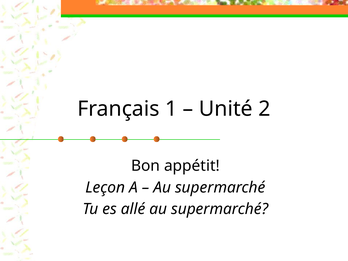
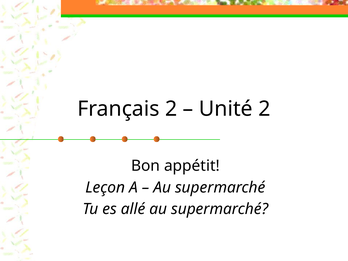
Français 1: 1 -> 2 (171, 109)
